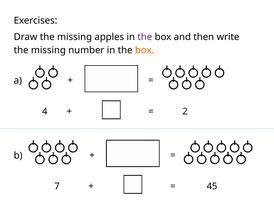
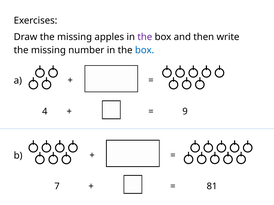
box colour: orange -> blue (145, 50)
2: 2 -> 9 (185, 112)
45: 45 -> 81 (212, 187)
